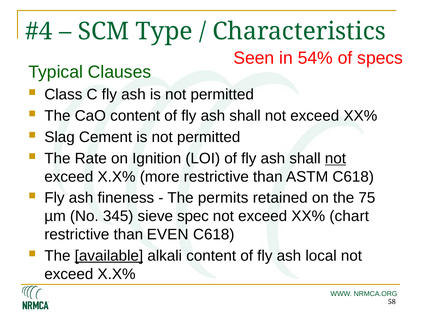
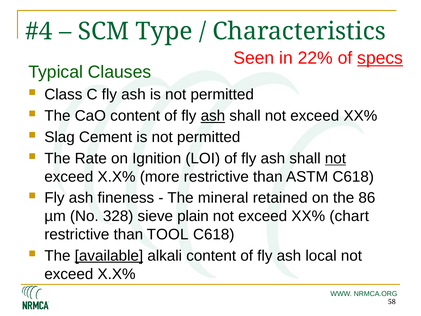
54%: 54% -> 22% (315, 58)
specs underline: none -> present (380, 58)
ash underline: none -> present (213, 116)
permits: permits -> mineral (223, 198)
75: 75 -> 86 (367, 198)
345: 345 -> 328 (118, 216)
spec: spec -> plain (193, 216)
EVEN: EVEN -> TOOL (168, 234)
